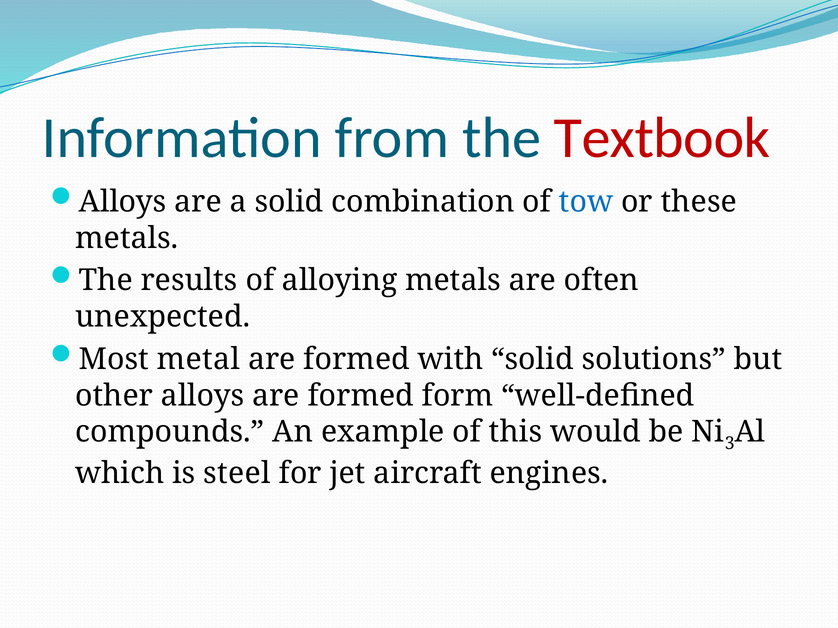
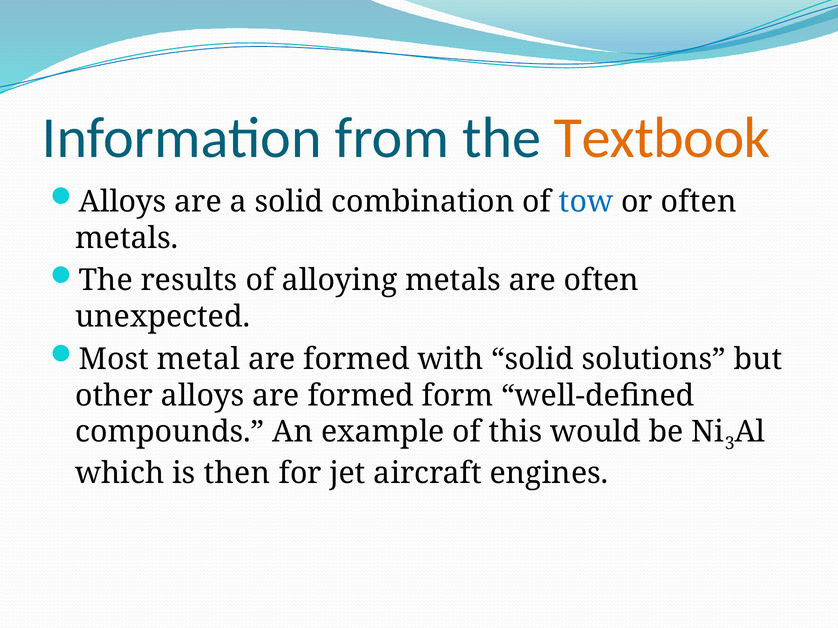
Textbook colour: red -> orange (662, 138)
or these: these -> often (699, 202)
steel: steel -> then (237, 474)
